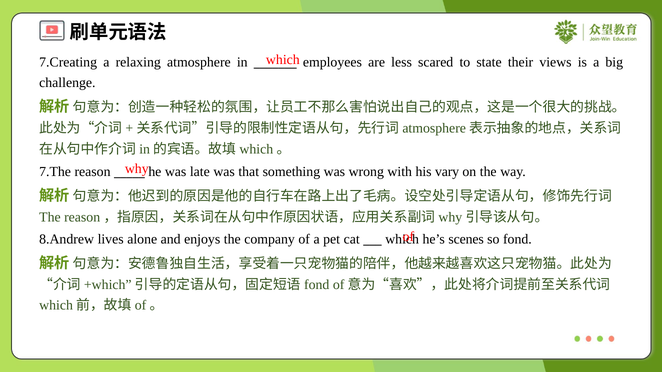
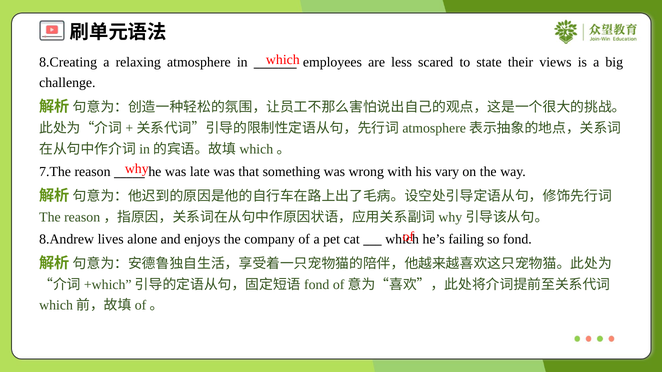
7.Creating: 7.Creating -> 8.Creating (68, 62)
scenes: scenes -> failing (466, 239)
